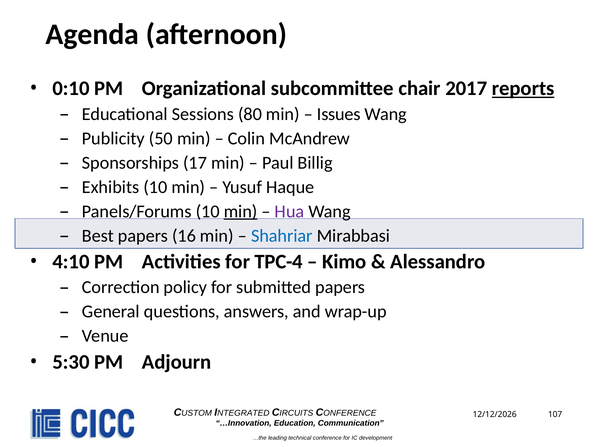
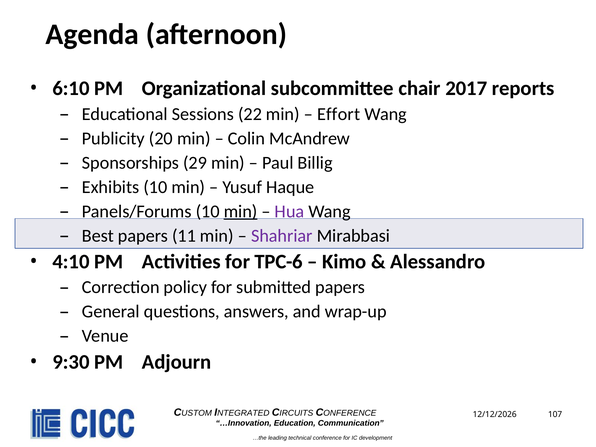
0:10: 0:10 -> 6:10 (71, 88)
reports underline: present -> none (523, 88)
80: 80 -> 22 (250, 114)
Issues: Issues -> Effort (339, 114)
50: 50 -> 20 (161, 138)
17: 17 -> 29 (195, 163)
16: 16 -> 11 (184, 236)
Shahriar colour: blue -> purple (282, 236)
TPC-4: TPC-4 -> TPC-6 (279, 262)
5:30: 5:30 -> 9:30 (71, 362)
